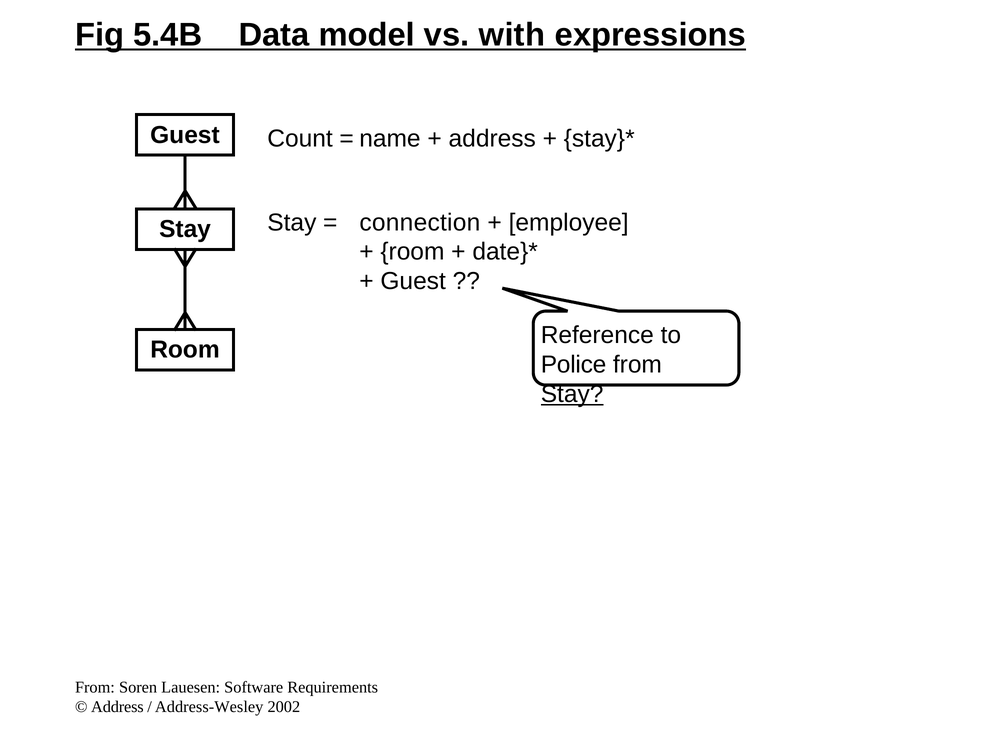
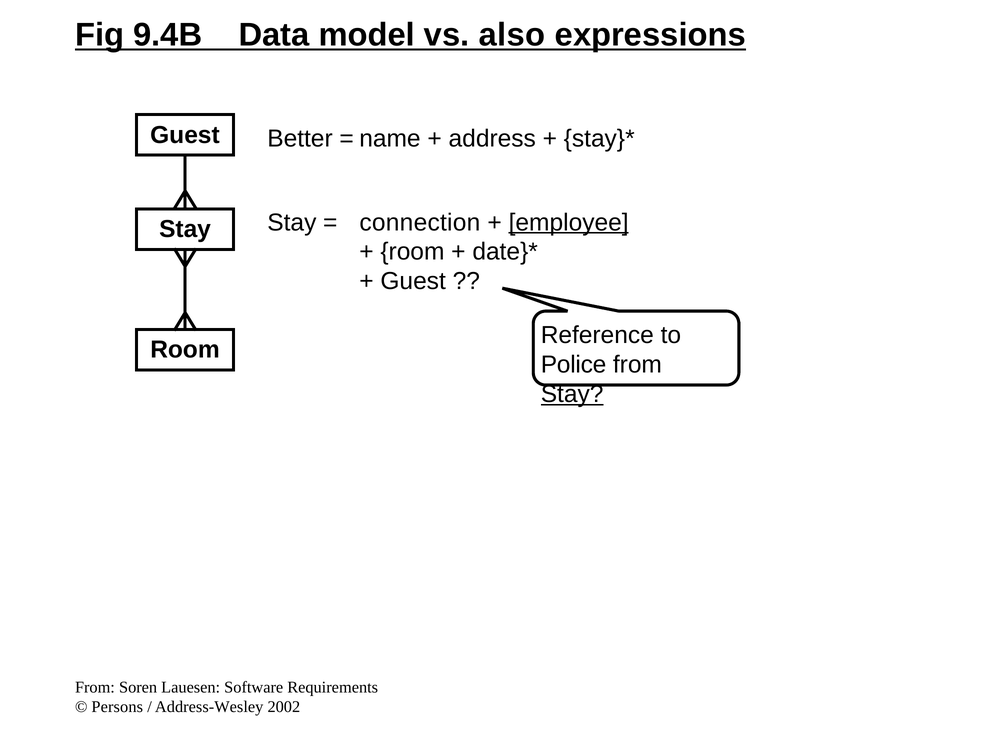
5.4B: 5.4B -> 9.4B (168, 35)
with: with -> also (512, 35)
Count: Count -> Better (300, 139)
employee underline: none -> present (569, 222)
Address: Address -> Persons (117, 706)
